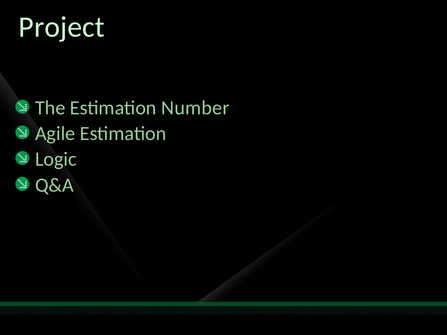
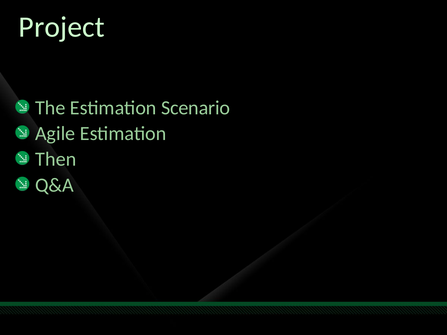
Number: Number -> Scenario (196, 108)
Logic: Logic -> Then (56, 159)
